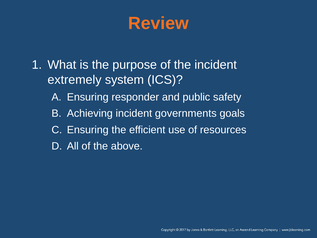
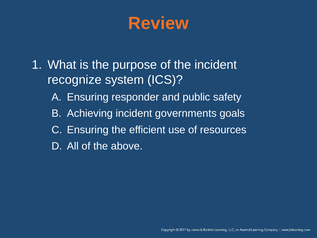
extremely: extremely -> recognize (75, 80)
